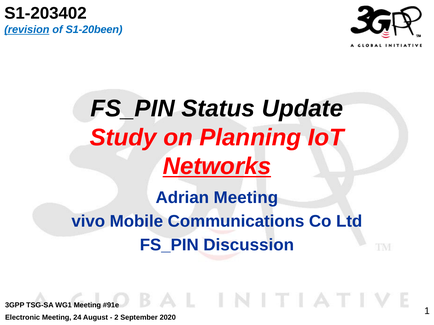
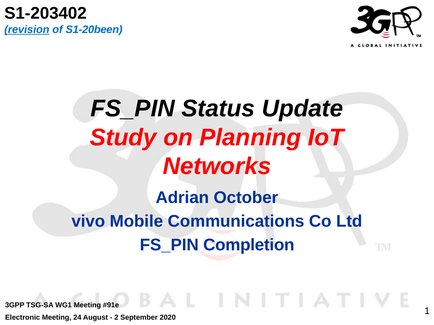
Networks underline: present -> none (217, 167)
Adrian Meeting: Meeting -> October (246, 198)
Discussion: Discussion -> Completion (249, 245)
